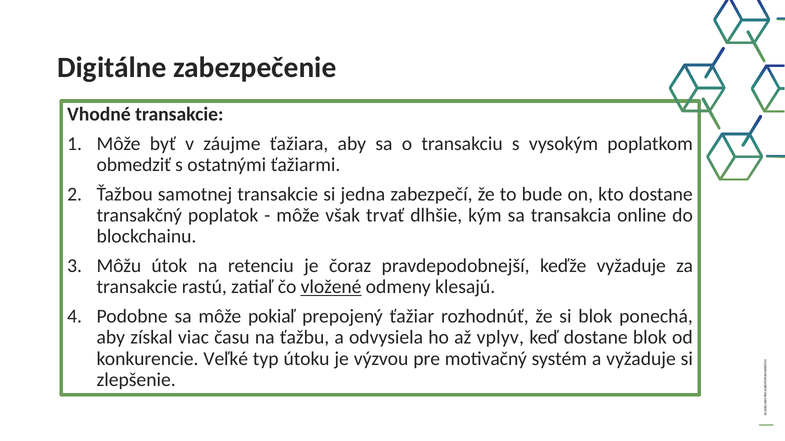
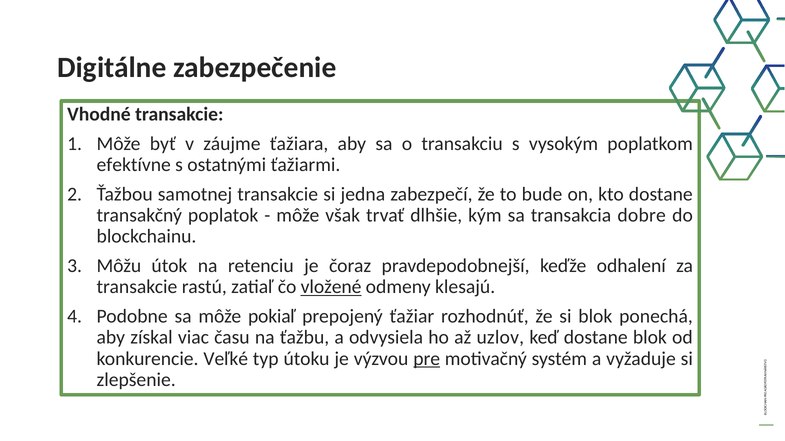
obmedziť: obmedziť -> efektívne (134, 165)
online: online -> dobre (642, 216)
keďže vyžaduje: vyžaduje -> odhalení (631, 266)
vplyv: vplyv -> uzlov (500, 338)
pre underline: none -> present (427, 359)
